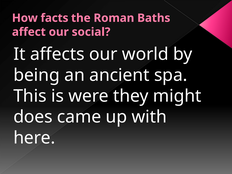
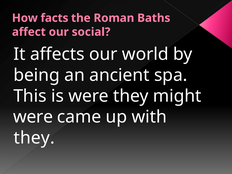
does: does -> were (33, 117)
here: here -> they (34, 138)
